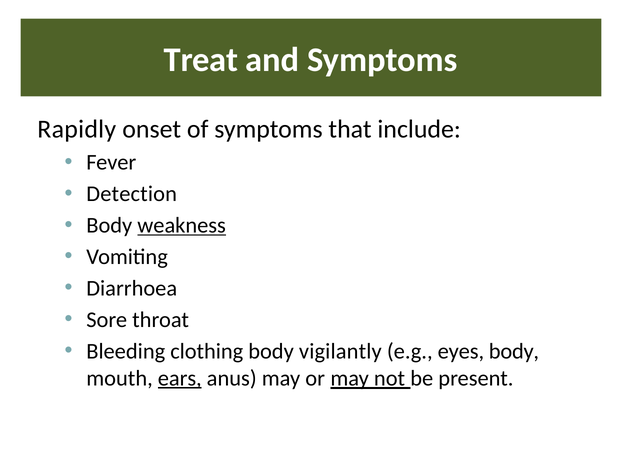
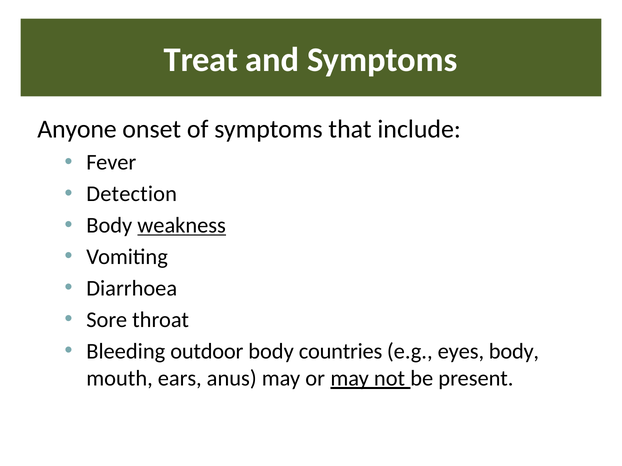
Rapidly: Rapidly -> Anyone (77, 129)
clothing: clothing -> outdoor (207, 352)
vigilantly: vigilantly -> countries (341, 352)
ears underline: present -> none (180, 379)
